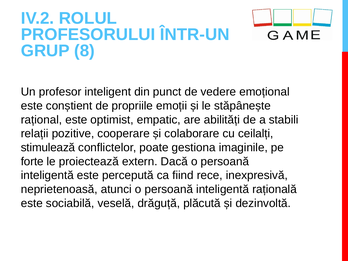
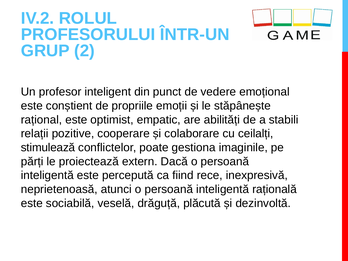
8: 8 -> 2 (84, 51)
forte: forte -> părți (32, 161)
